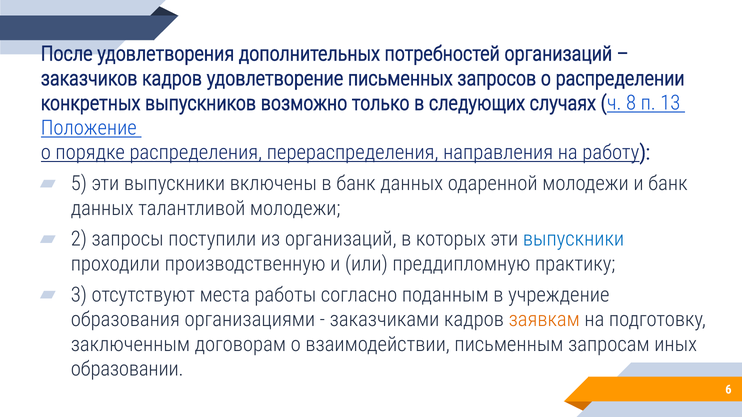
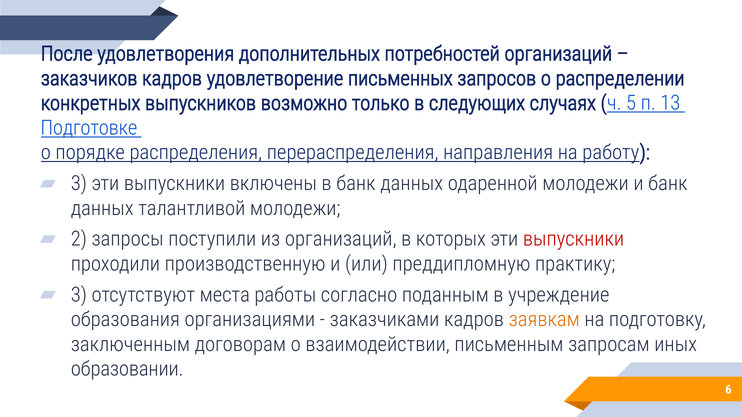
8: 8 -> 5 (631, 103)
Положение: Положение -> Подготовке (89, 128)
5: 5 -> 3 (79, 184)
выпускники colour: blue -> red (574, 239)
